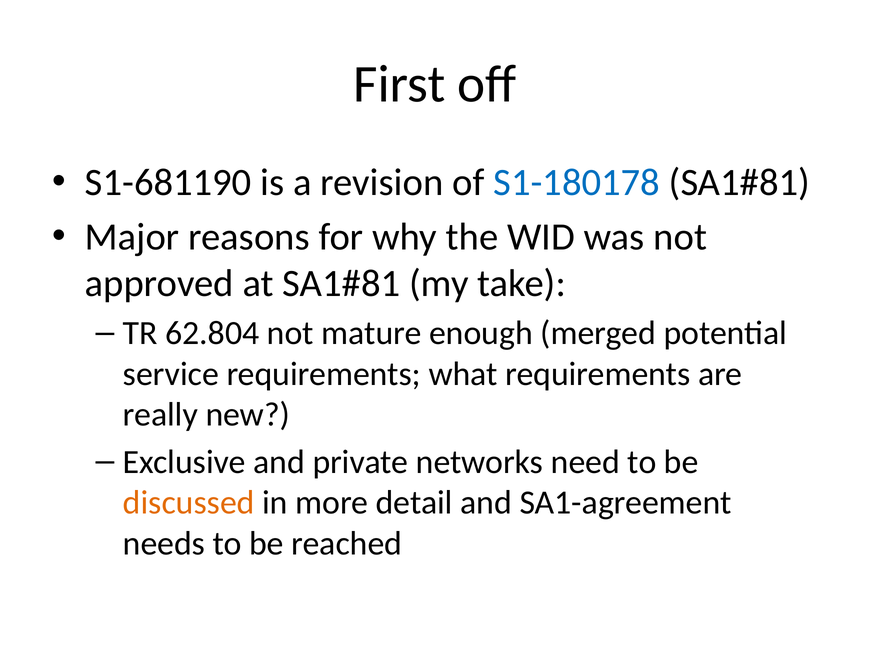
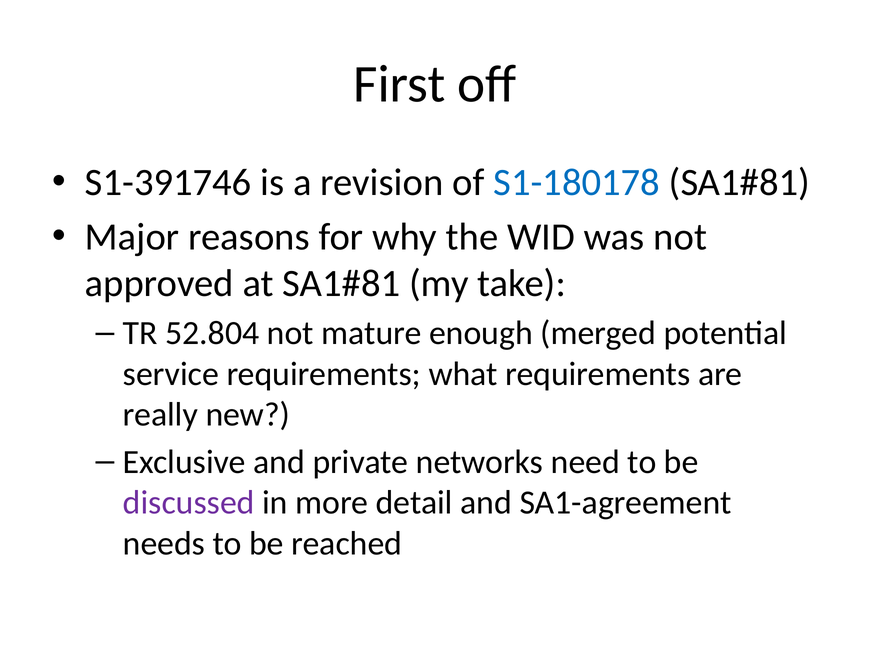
S1-681190: S1-681190 -> S1-391746 (168, 183)
62.804: 62.804 -> 52.804 (212, 333)
discussed colour: orange -> purple (189, 502)
